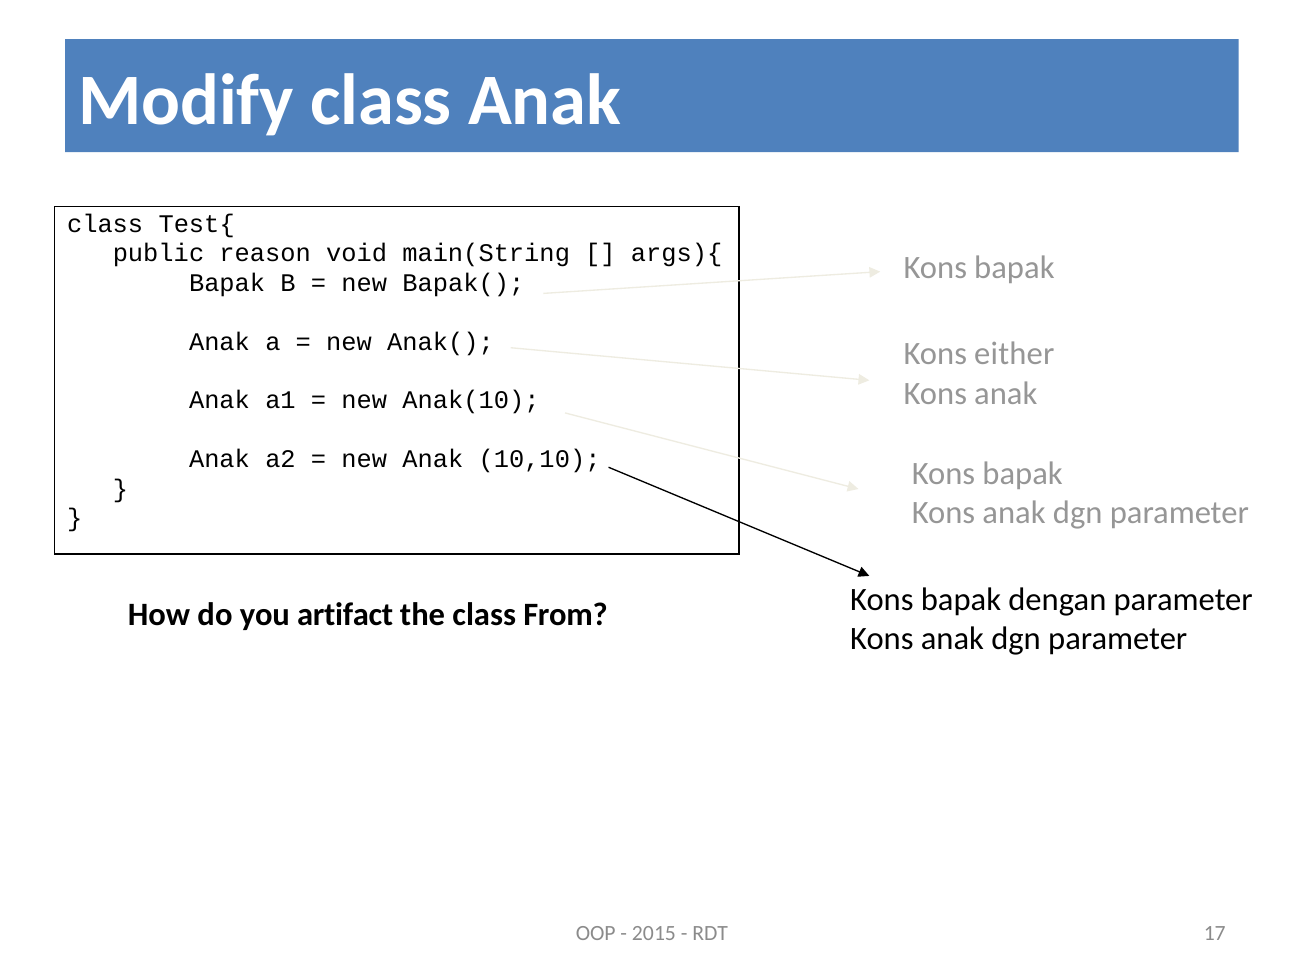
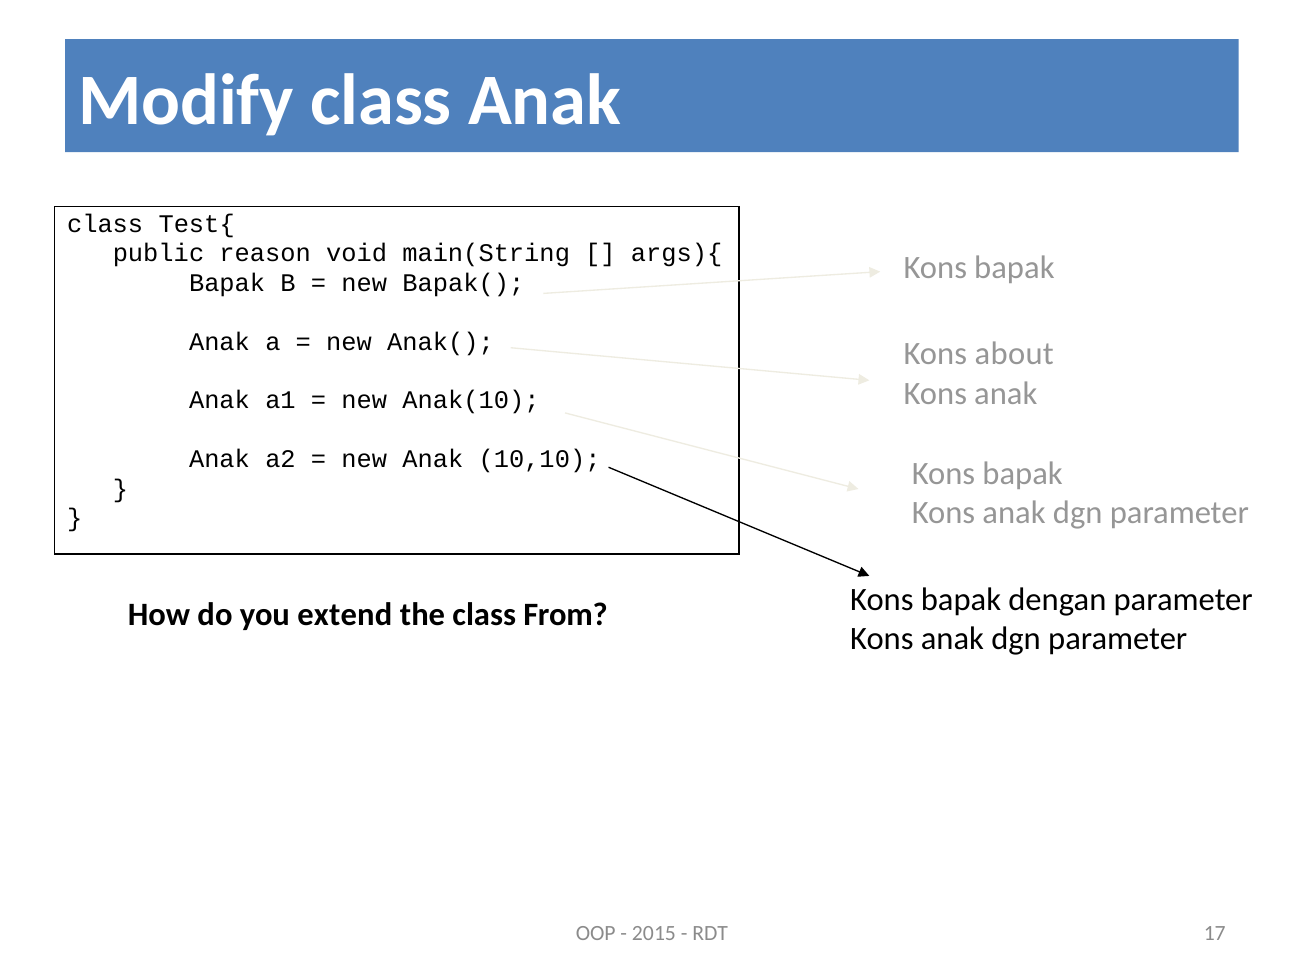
either: either -> about (1014, 354)
artifact: artifact -> extend (345, 615)
